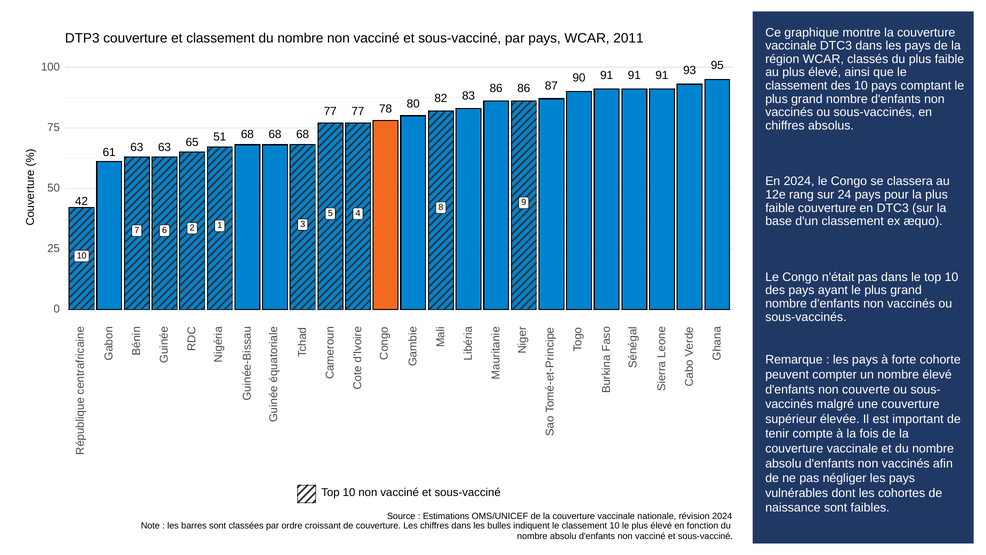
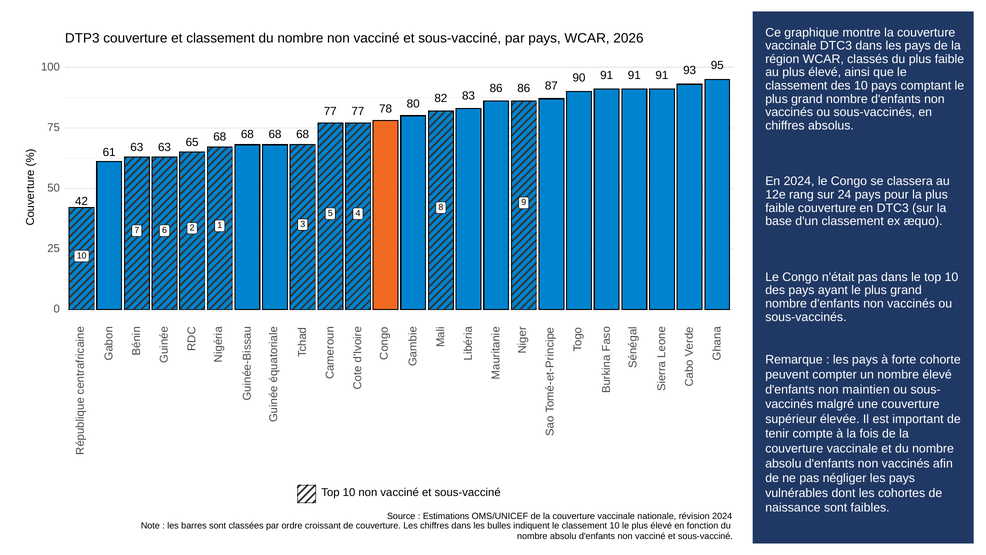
2011: 2011 -> 2026 (628, 38)
65 51: 51 -> 68 (220, 137)
couverte: couverte -> maintien (866, 389)
